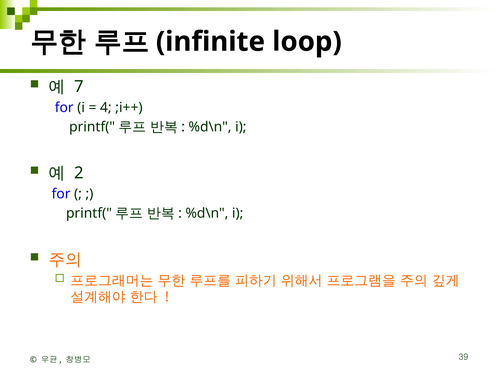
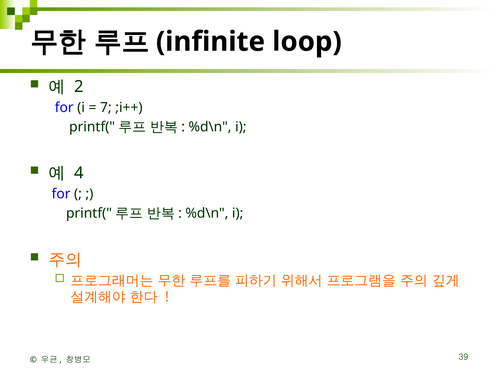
7: 7 -> 2 (79, 87)
4: 4 -> 7 (106, 107)
2: 2 -> 4 (79, 173)
